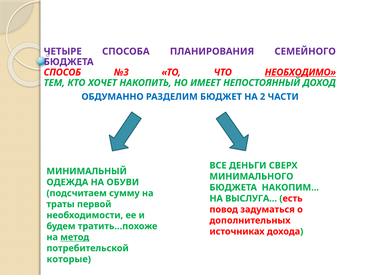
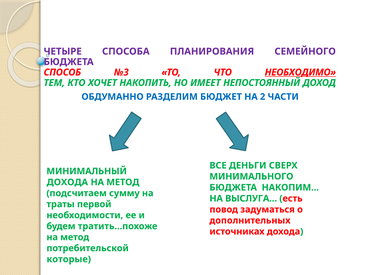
ОДЕЖДА: ОДЕЖДА -> ДОХОДА (67, 182)
ОБУВИ: ОБУВИ -> МЕТОД (123, 182)
метод underline: present -> none (75, 237)
